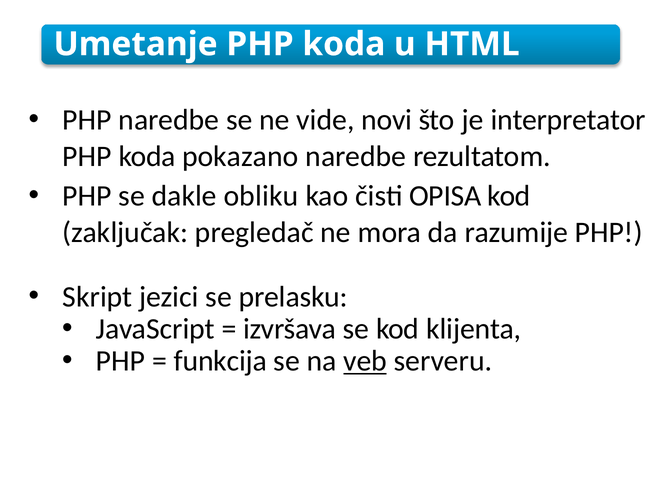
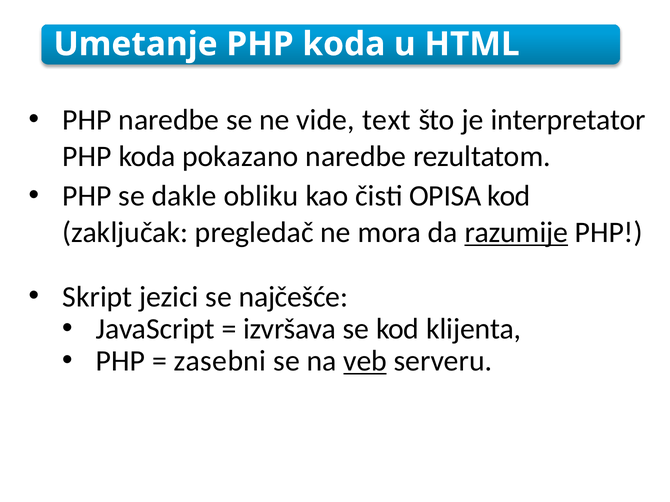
novi: novi -> text (386, 120)
razumije underline: none -> present (516, 233)
prelasku: prelasku -> najčešće (293, 297)
funkcija: funkcija -> zasebni (220, 361)
